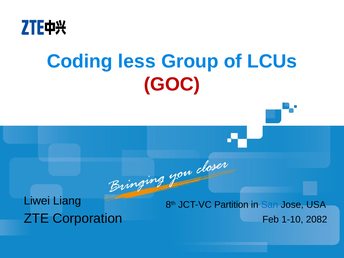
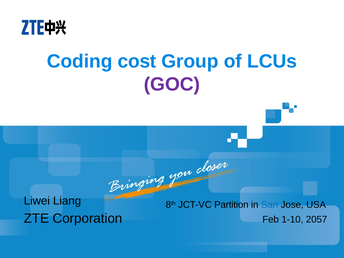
less: less -> cost (137, 61)
GOC colour: red -> purple (172, 84)
2082: 2082 -> 2057 (317, 220)
